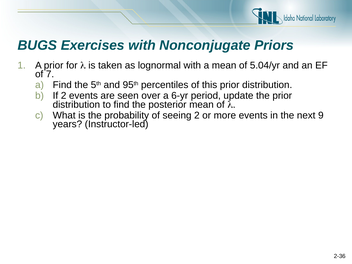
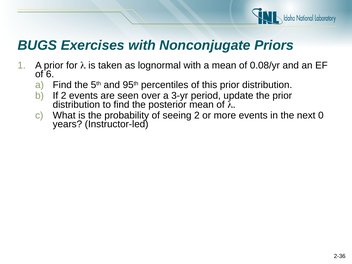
5.04/yr: 5.04/yr -> 0.08/yr (265, 65)
7: 7 -> 6 (50, 74)
6-yr: 6-yr -> 3-yr (180, 96)
9: 9 -> 0 (321, 115)
